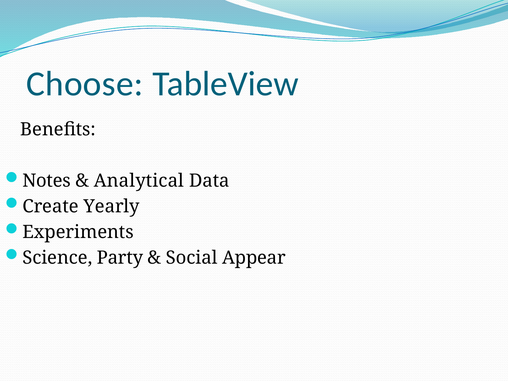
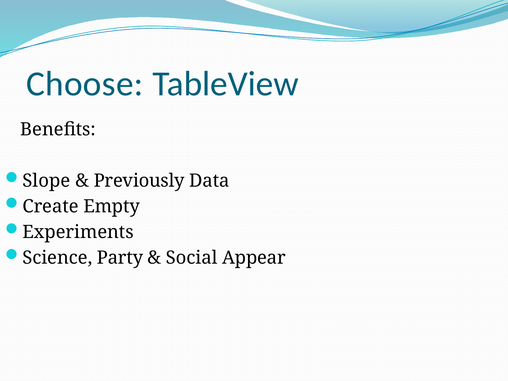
Notes: Notes -> Slope (46, 181)
Analytical: Analytical -> Previously (139, 181)
Yearly: Yearly -> Empty (112, 206)
